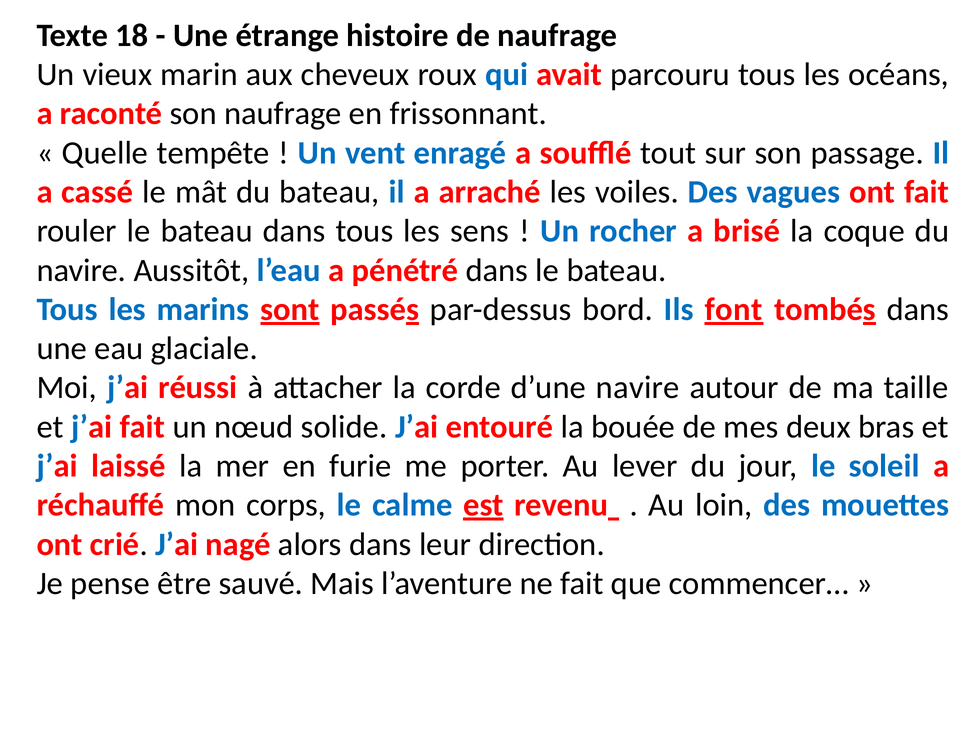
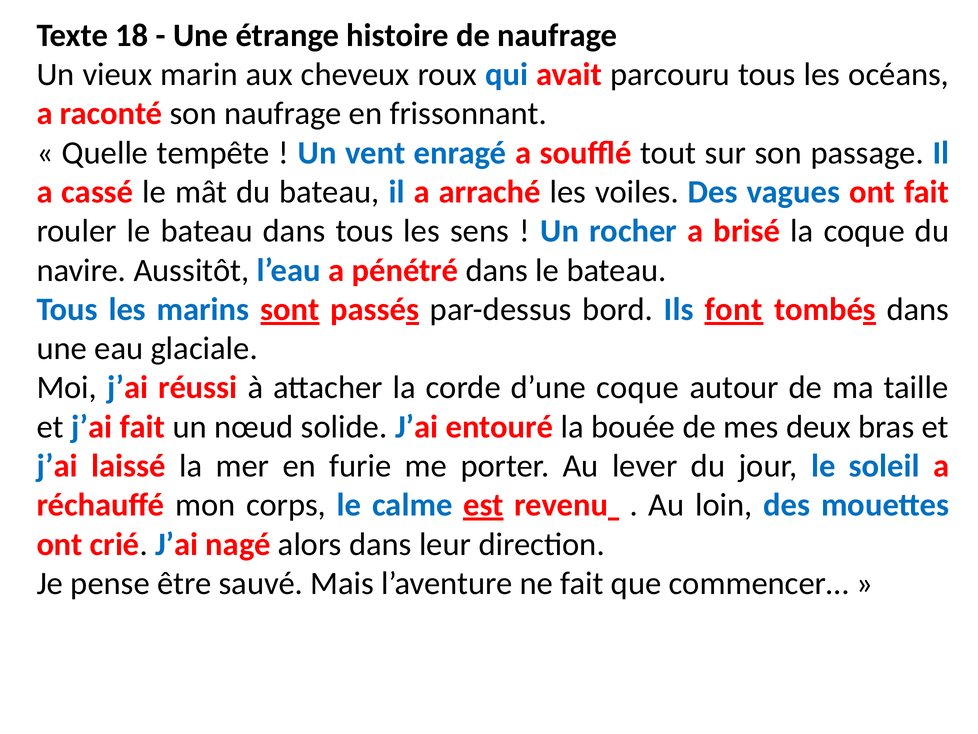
d’une navire: navire -> coque (638, 387)
